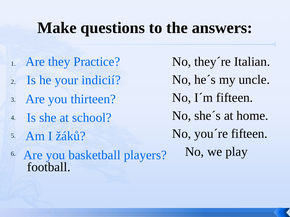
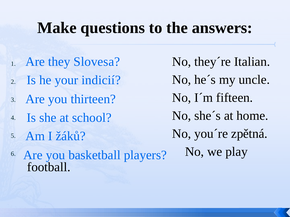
Practice: Practice -> Slovesa (97, 62)
you´re fifteen: fifteen -> zpětná (249, 134)
